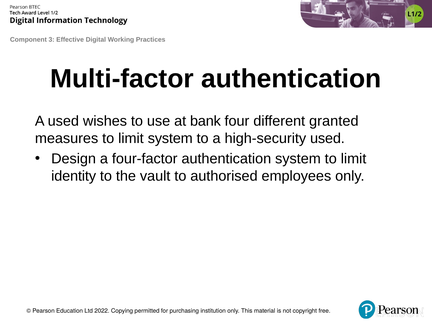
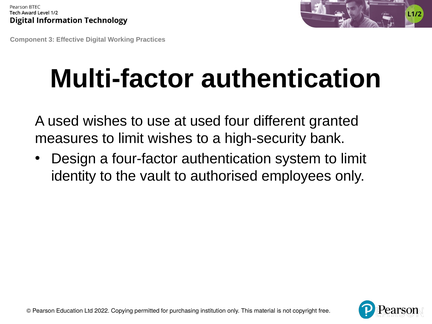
at bank: bank -> used (205, 121)
limit system: system -> wishes (170, 139)
high-security used: used -> bank (327, 139)
